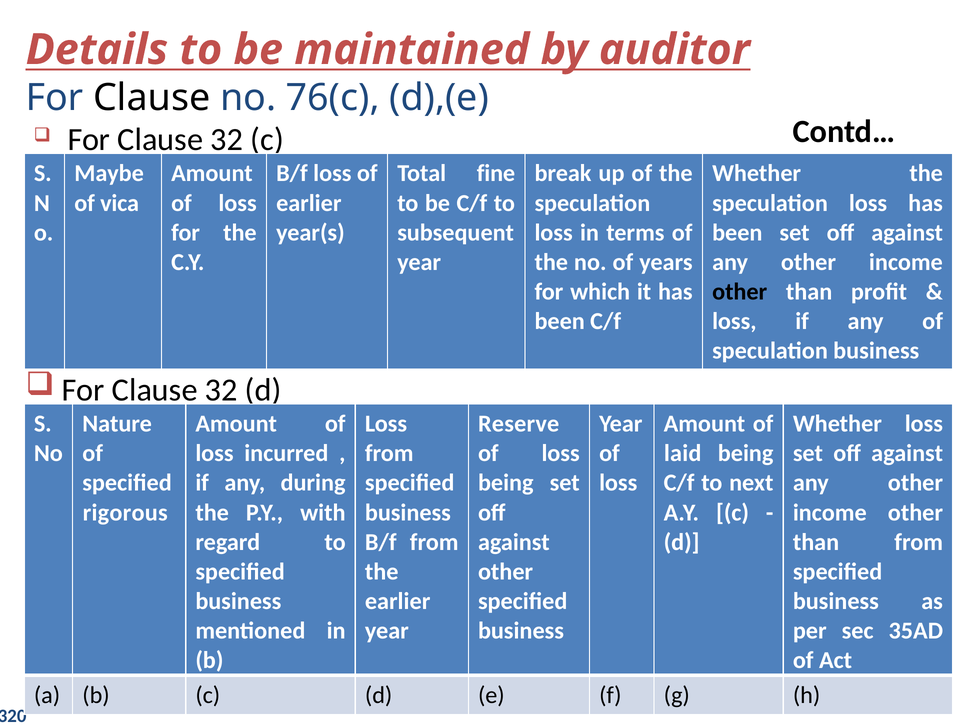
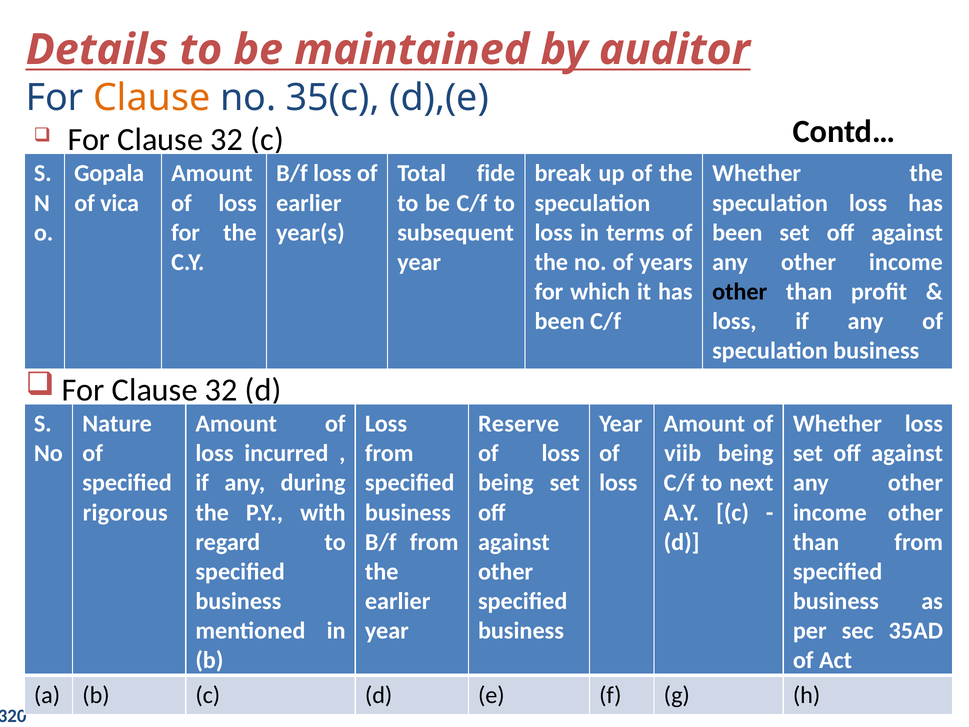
Clause colour: black -> orange (152, 98)
76(c: 76(c -> 35(c (333, 98)
Maybe: Maybe -> Gopala (109, 173)
fine: fine -> fide (496, 173)
laid: laid -> viib (683, 453)
